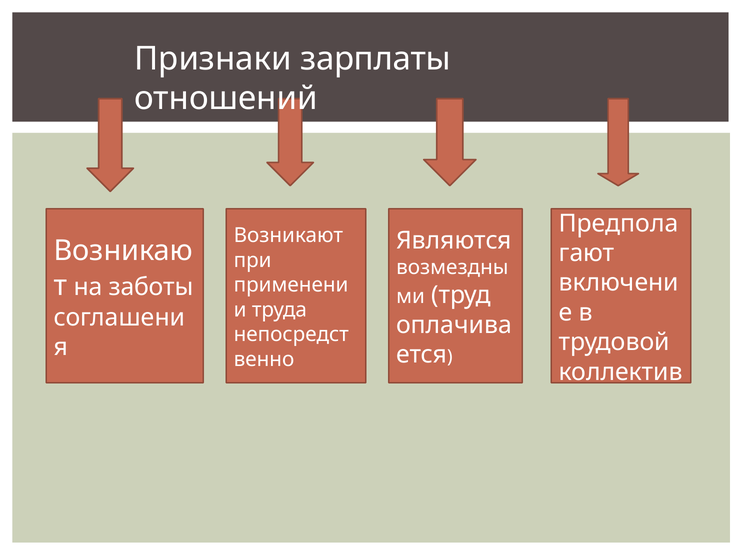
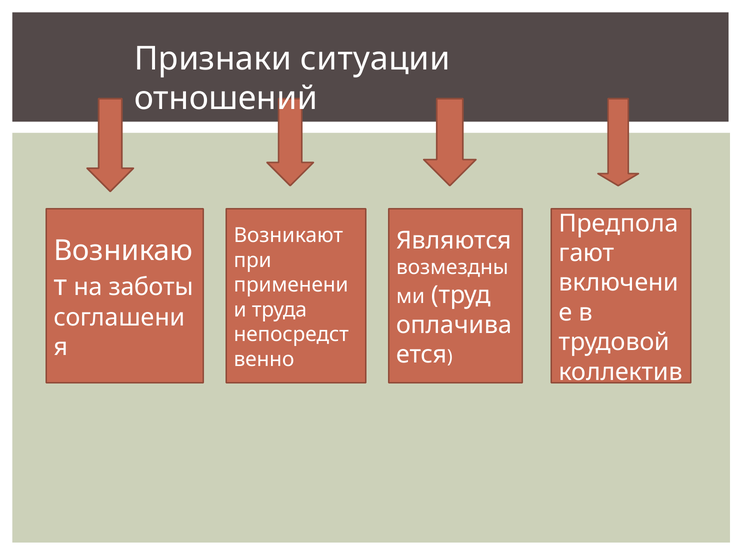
зарплаты: зарплаты -> ситуации (375, 59)
